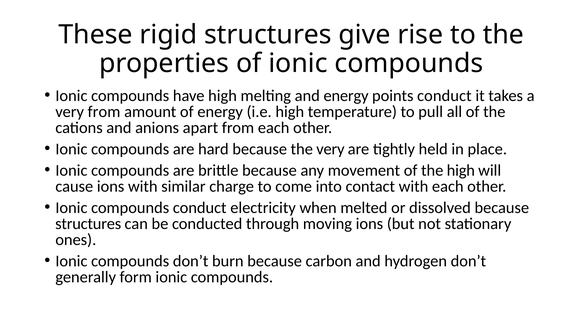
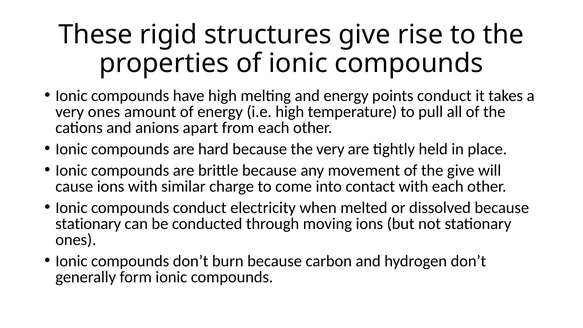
very from: from -> ones (104, 112)
the high: high -> give (461, 170)
structures: structures -> stationary (88, 224)
